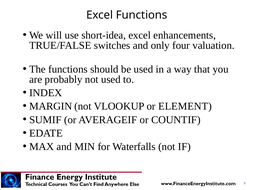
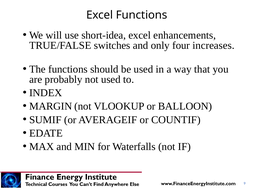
valuation: valuation -> increases (214, 46)
ELEMENT: ELEMENT -> BALLOON (185, 107)
